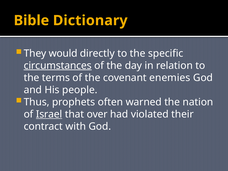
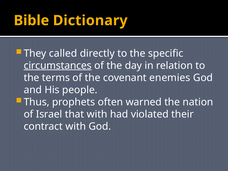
would: would -> called (63, 53)
Israel underline: present -> none (49, 114)
that over: over -> with (97, 114)
